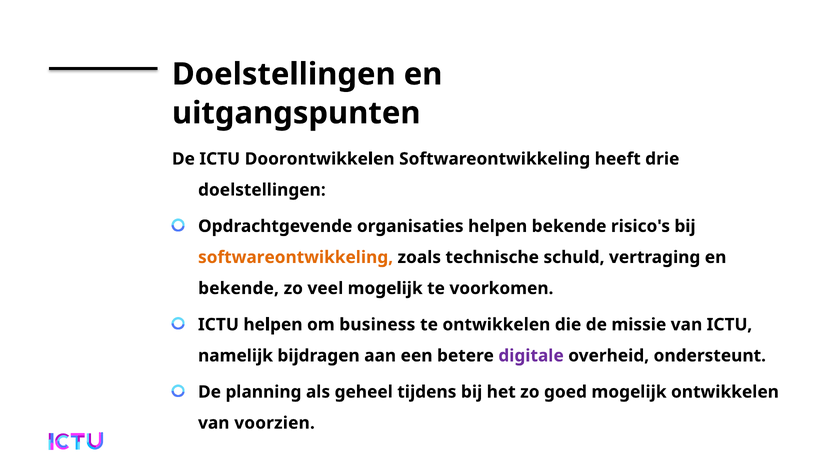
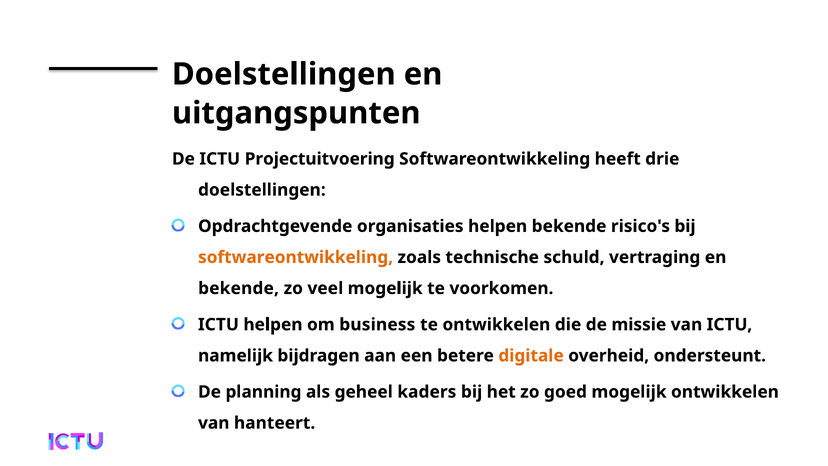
Doorontwikkelen: Doorontwikkelen -> Projectuitvoering (320, 159)
digitale colour: purple -> orange (531, 355)
tijdens: tijdens -> kaders (427, 392)
voorzien: voorzien -> hanteert (275, 423)
